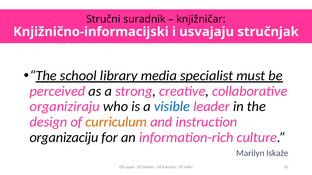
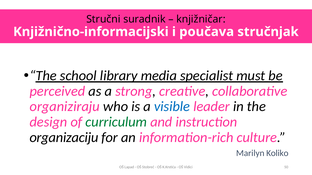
usvajaju: usvajaju -> poučava (207, 32)
curriculum colour: orange -> green (116, 122)
Iskaže: Iskaže -> Koliko (277, 154)
